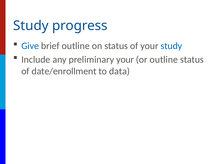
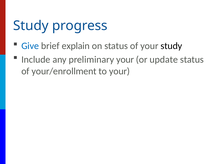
brief outline: outline -> explain (76, 46)
study colour: blue -> black (171, 46)
or outline: outline -> update (164, 60)
date/enrollment: date/enrollment -> your/enrollment (64, 71)
to data: data -> your (120, 71)
